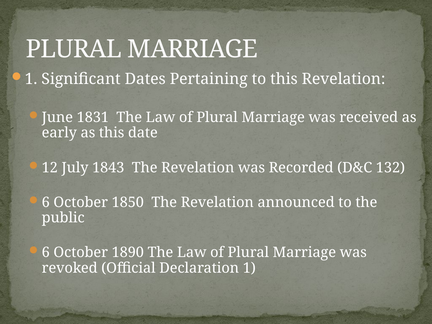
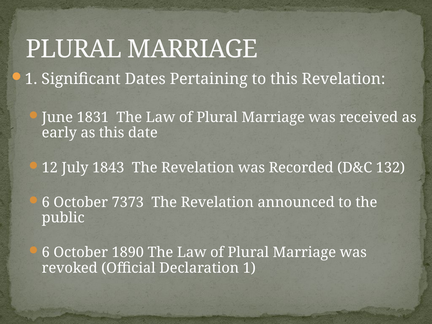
1850: 1850 -> 7373 (128, 202)
